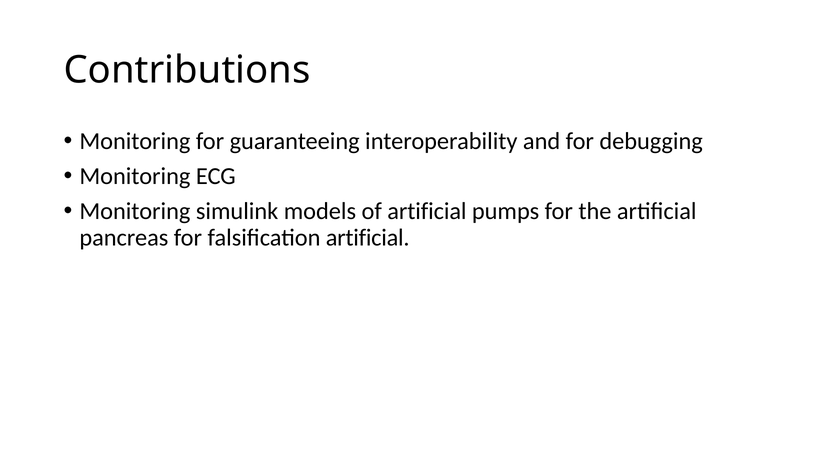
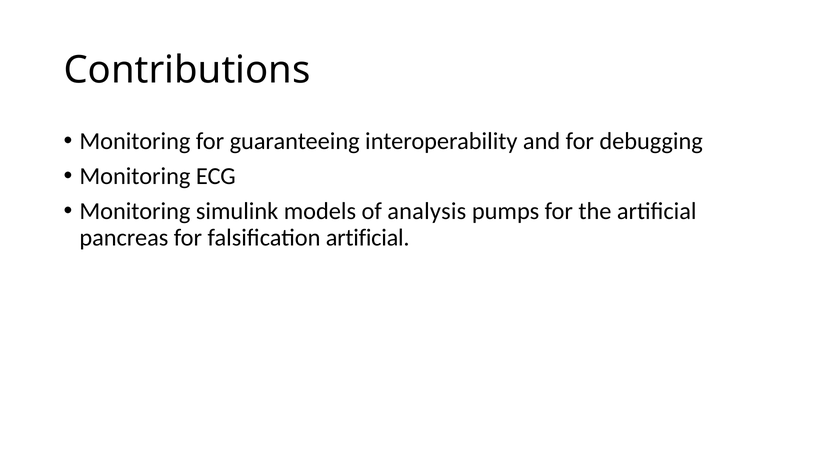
of artificial: artificial -> analysis (427, 211)
